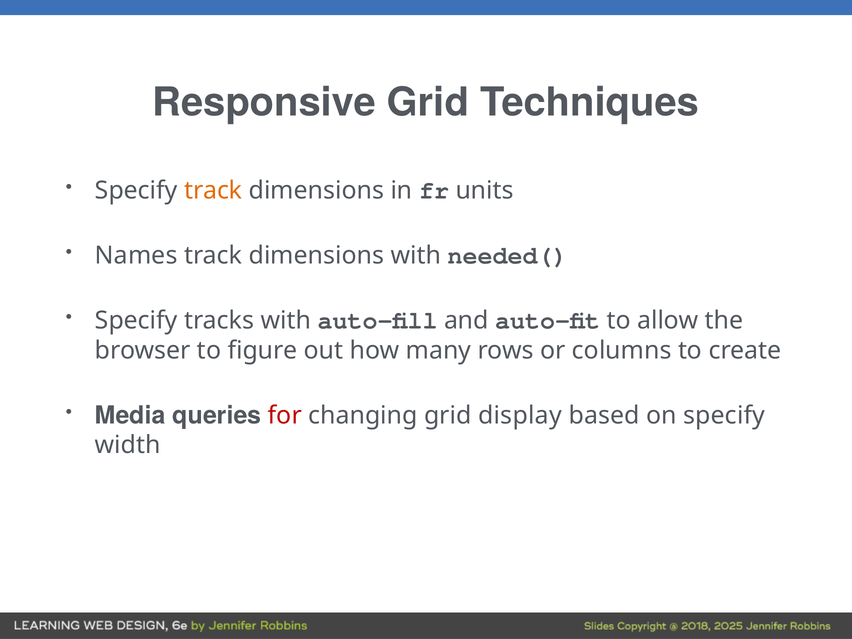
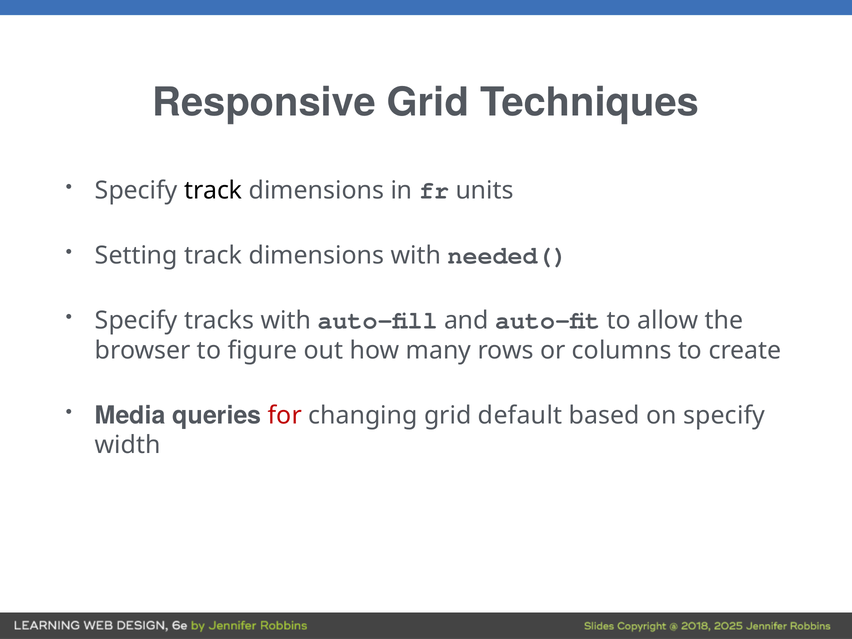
track colour: orange -> black (213, 191)
Names: Names -> Setting (136, 256)
display: display -> default (520, 415)
